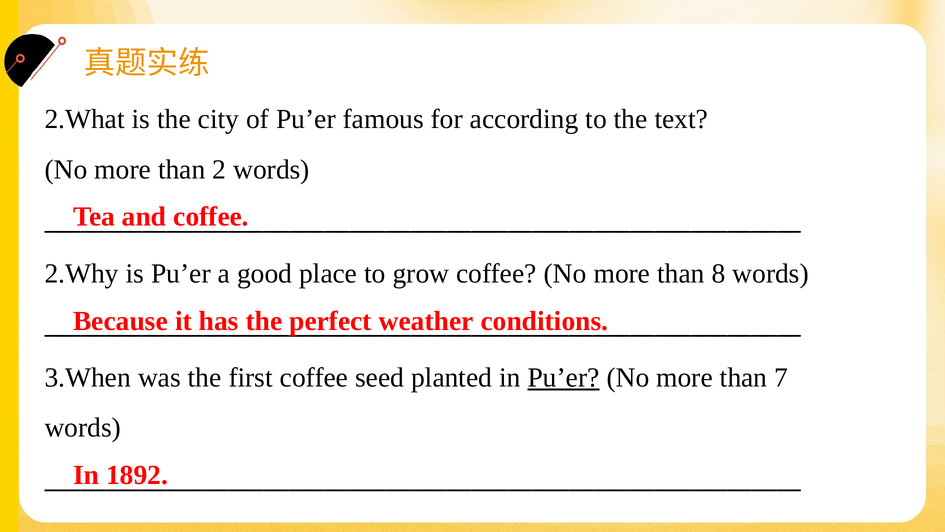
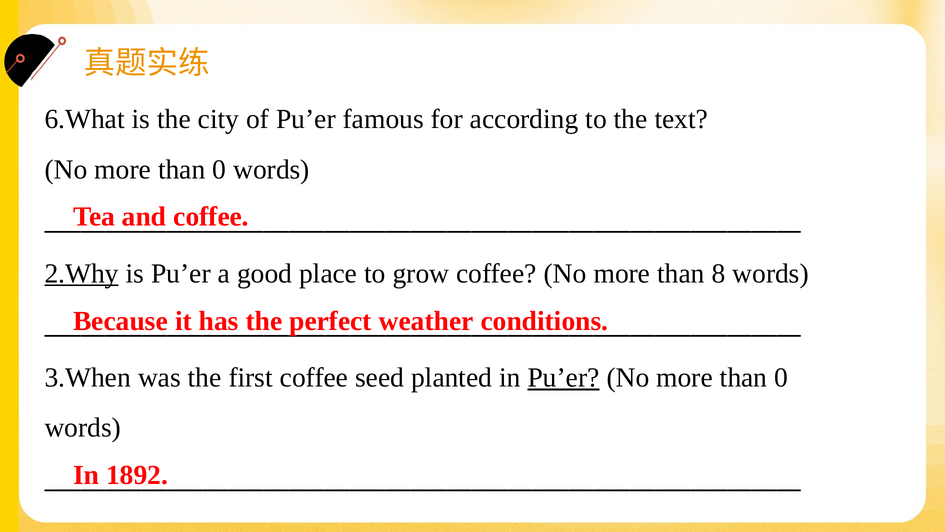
2.What: 2.What -> 6.What (85, 119)
2: 2 -> 0 (219, 169)
2.Why underline: none -> present (82, 273)
7: 7 -> 0 (781, 377)
